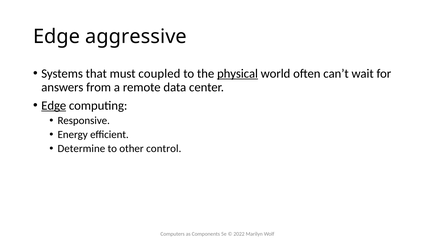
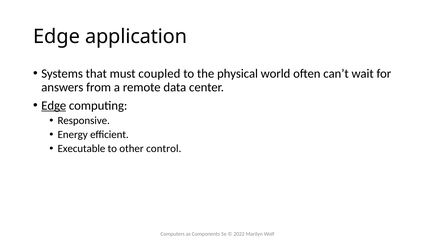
aggressive: aggressive -> application (136, 37)
physical underline: present -> none (238, 74)
Determine: Determine -> Executable (81, 148)
